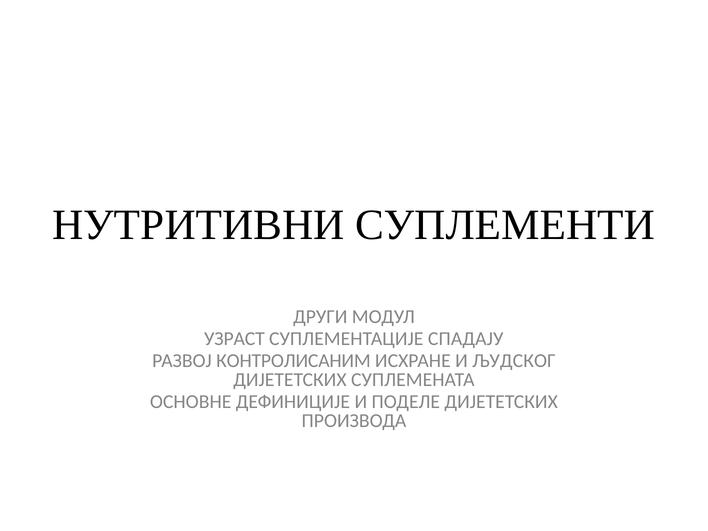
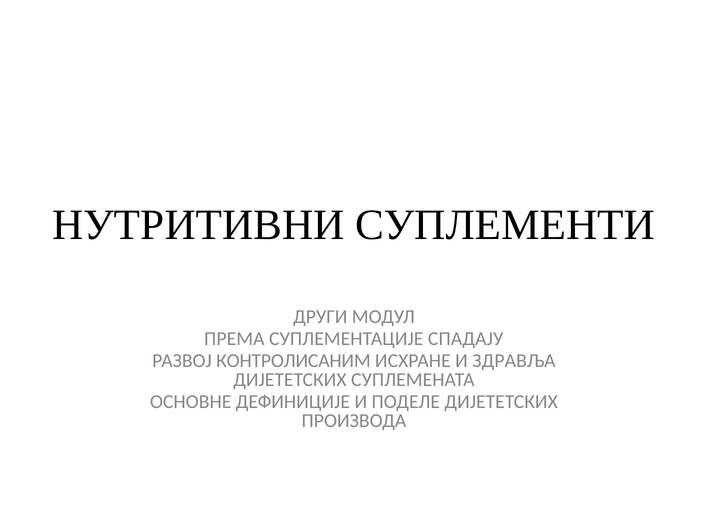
УЗРАСТ: УЗРАСТ -> ПРЕМА (234, 339)
ЉУДСКОГ: ЉУДСКОГ -> ЗДРАВЉА (514, 361)
